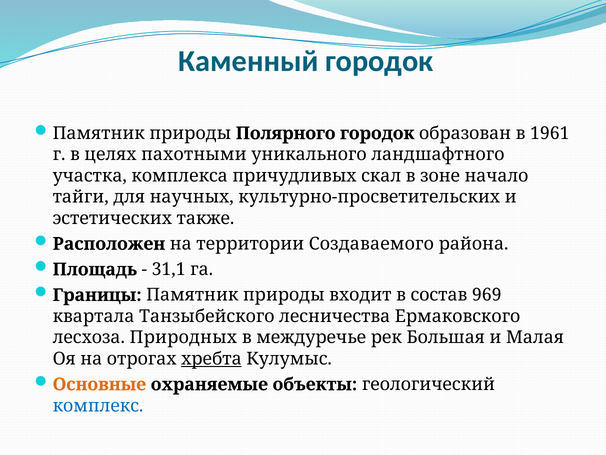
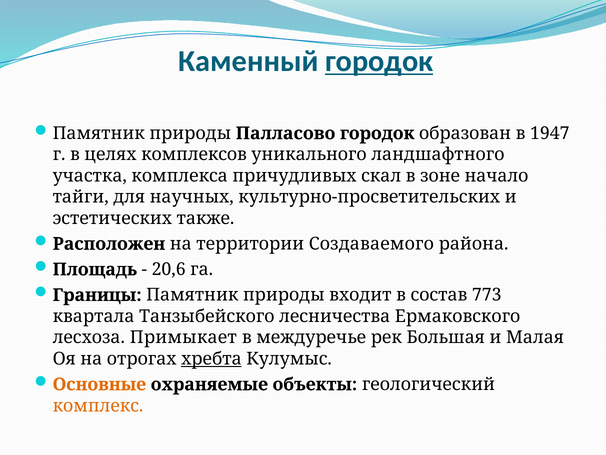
городок underline: none -> present (379, 61)
Полярного: Полярного -> Палласово (286, 133)
1961: 1961 -> 1947 (550, 133)
пахотными: пахотными -> комплексов (194, 154)
31,1: 31,1 -> 20,6 (169, 269)
969: 969 -> 773 (487, 295)
Природных: Природных -> Примыкает (183, 337)
комплекс colour: blue -> orange (98, 405)
